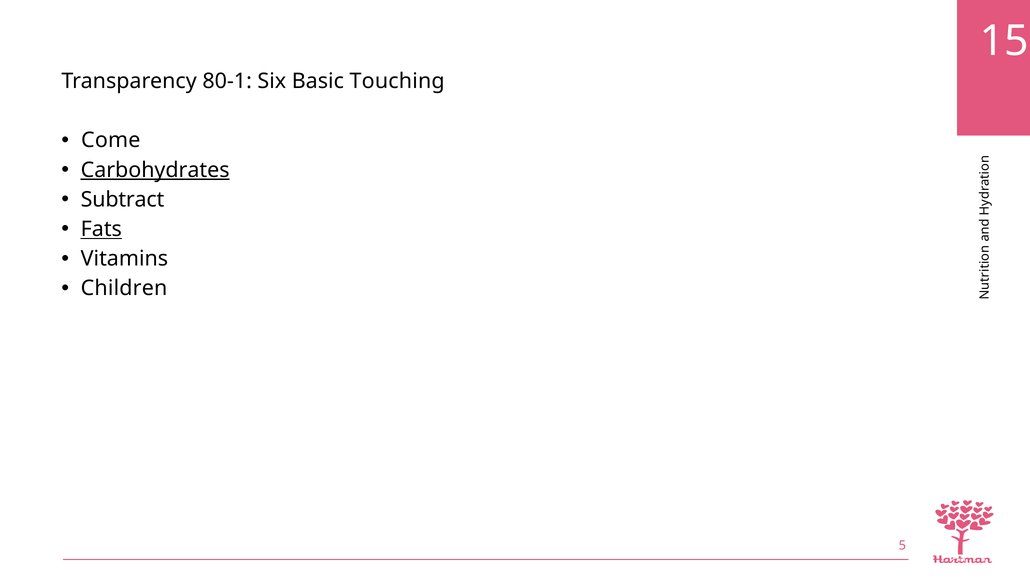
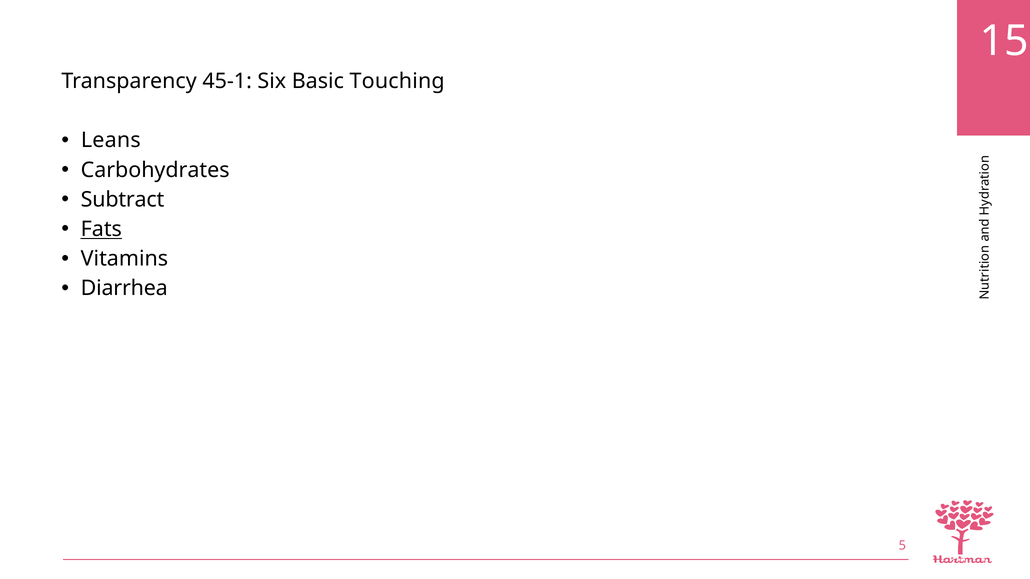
80-1: 80-1 -> 45-1 (227, 81)
Come: Come -> Leans (111, 140)
Carbohydrates underline: present -> none (155, 170)
Children: Children -> Diarrhea (124, 289)
